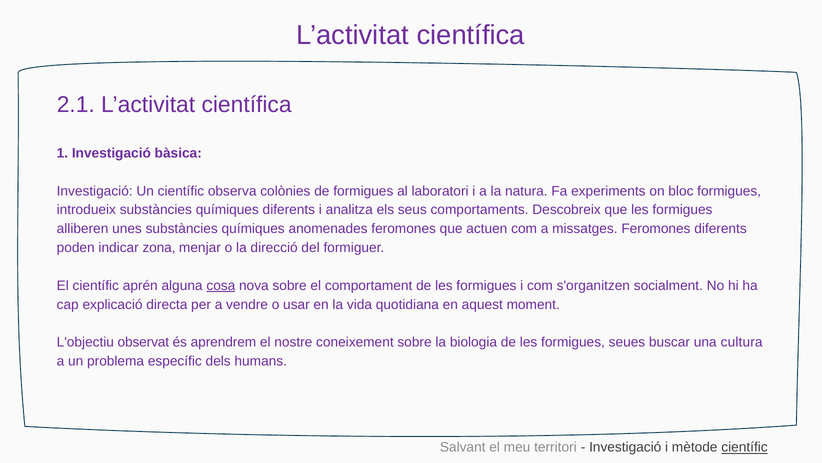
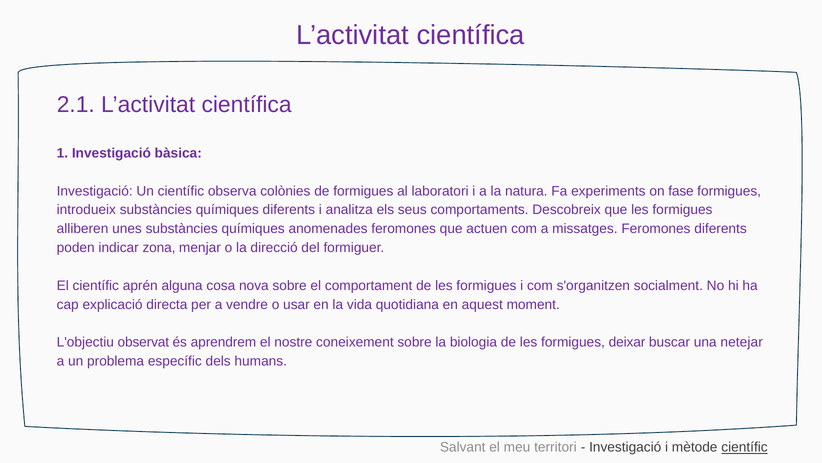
bloc: bloc -> fase (681, 191)
cosa underline: present -> none (221, 285)
seues: seues -> deixar (627, 342)
cultura: cultura -> netejar (742, 342)
